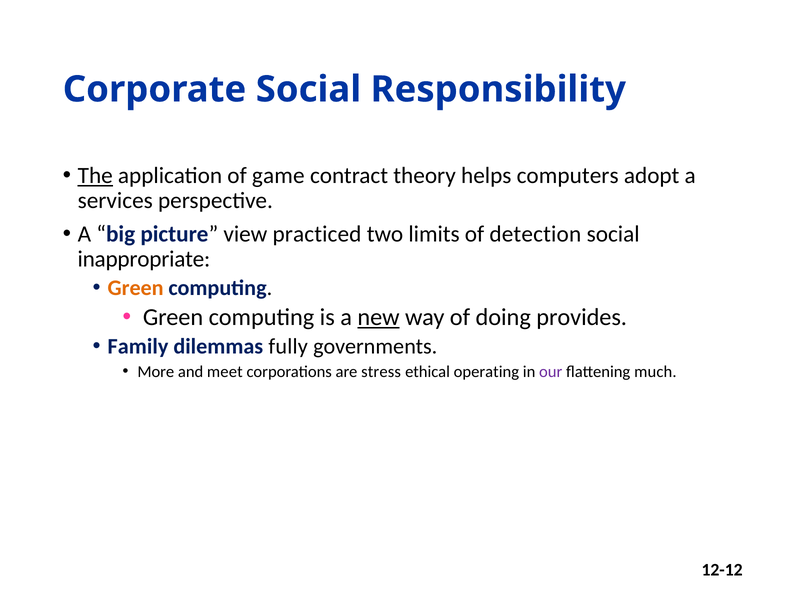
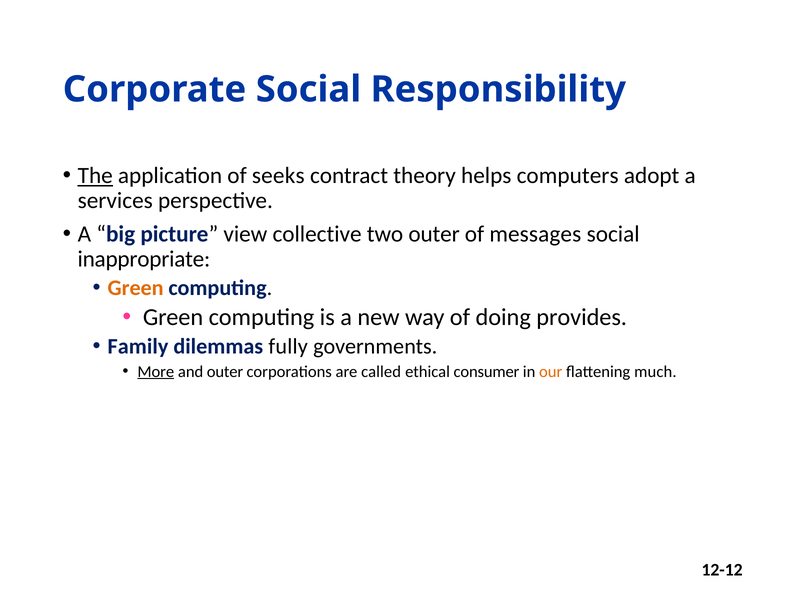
game: game -> seeks (278, 176)
practiced: practiced -> collective (317, 234)
two limits: limits -> outer (434, 234)
detection: detection -> messages (535, 234)
new underline: present -> none (379, 317)
More underline: none -> present (156, 371)
and meet: meet -> outer (225, 371)
stress: stress -> called (381, 371)
operating: operating -> consumer (486, 371)
our colour: purple -> orange (551, 371)
